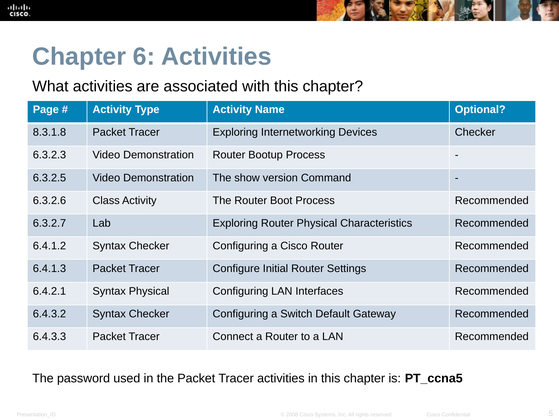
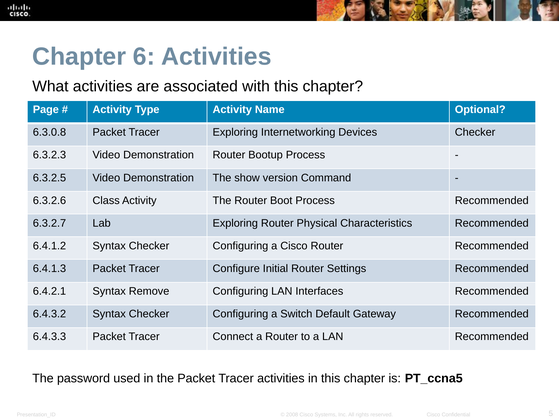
8.3.1.8: 8.3.1.8 -> 6.3.0.8 (49, 132)
Syntax Physical: Physical -> Remove (149, 291)
